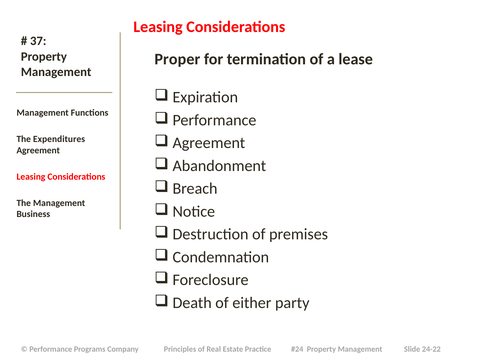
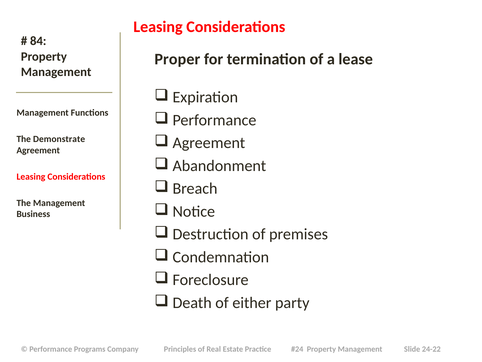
37: 37 -> 84 (38, 41)
Expenditures: Expenditures -> Demonstrate (59, 139)
